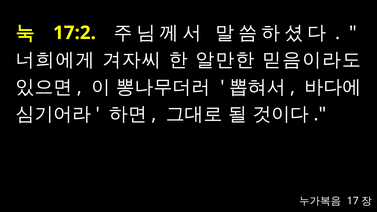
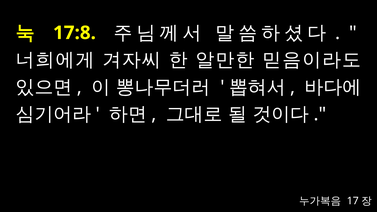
17:2: 17:2 -> 17:8 (74, 33)
